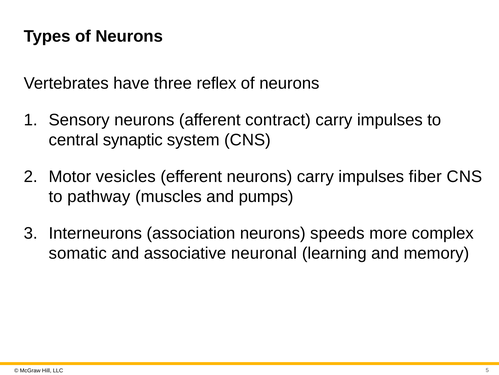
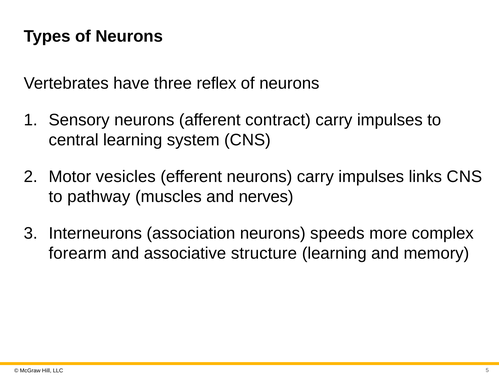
central synaptic: synaptic -> learning (133, 140)
fiber: fiber -> links (425, 176)
pumps: pumps -> nerves (266, 196)
somatic: somatic -> forearm (78, 253)
neuronal: neuronal -> structure (264, 253)
